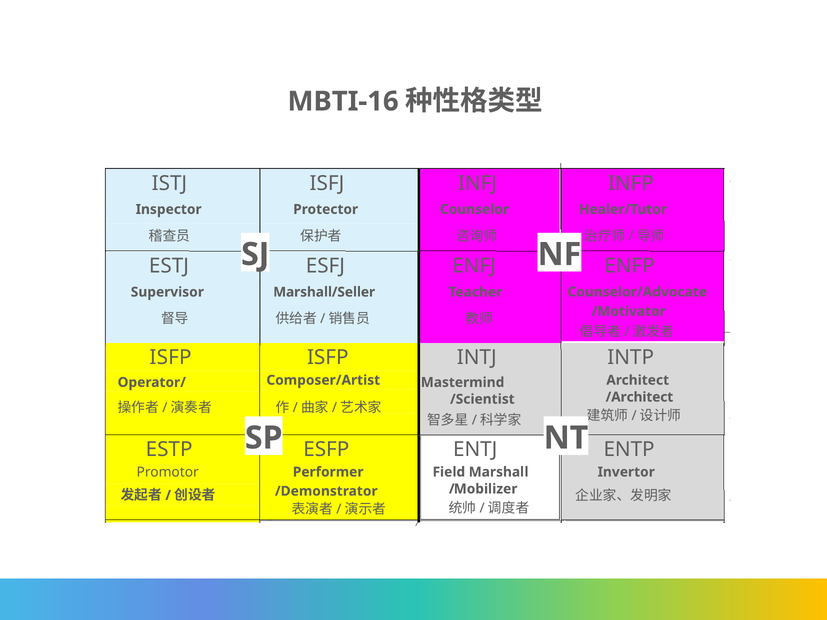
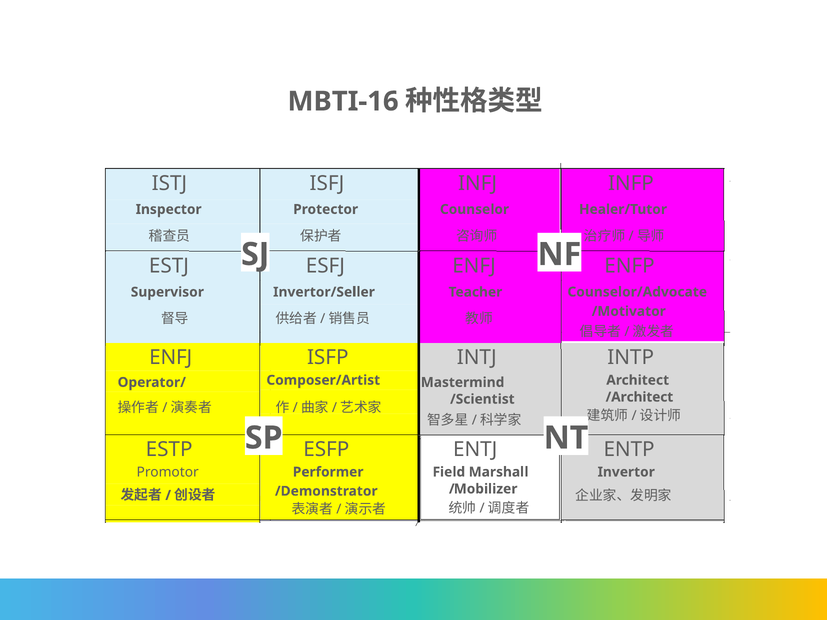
Marshall/Seller: Marshall/Seller -> Invertor/Seller (324, 292)
ISFP: ISFP -> ENFJ (171, 358)
